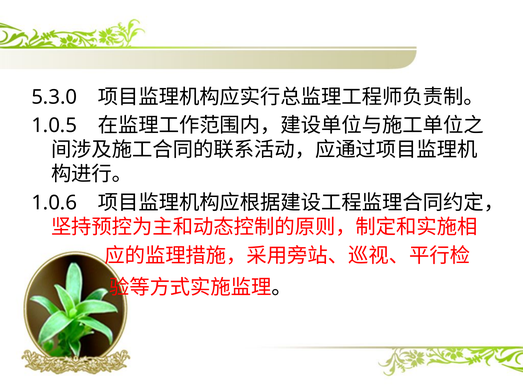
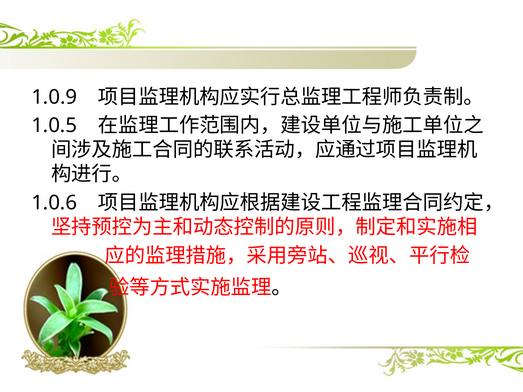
5.3.0: 5.3.0 -> 1.0.9 (54, 97)
